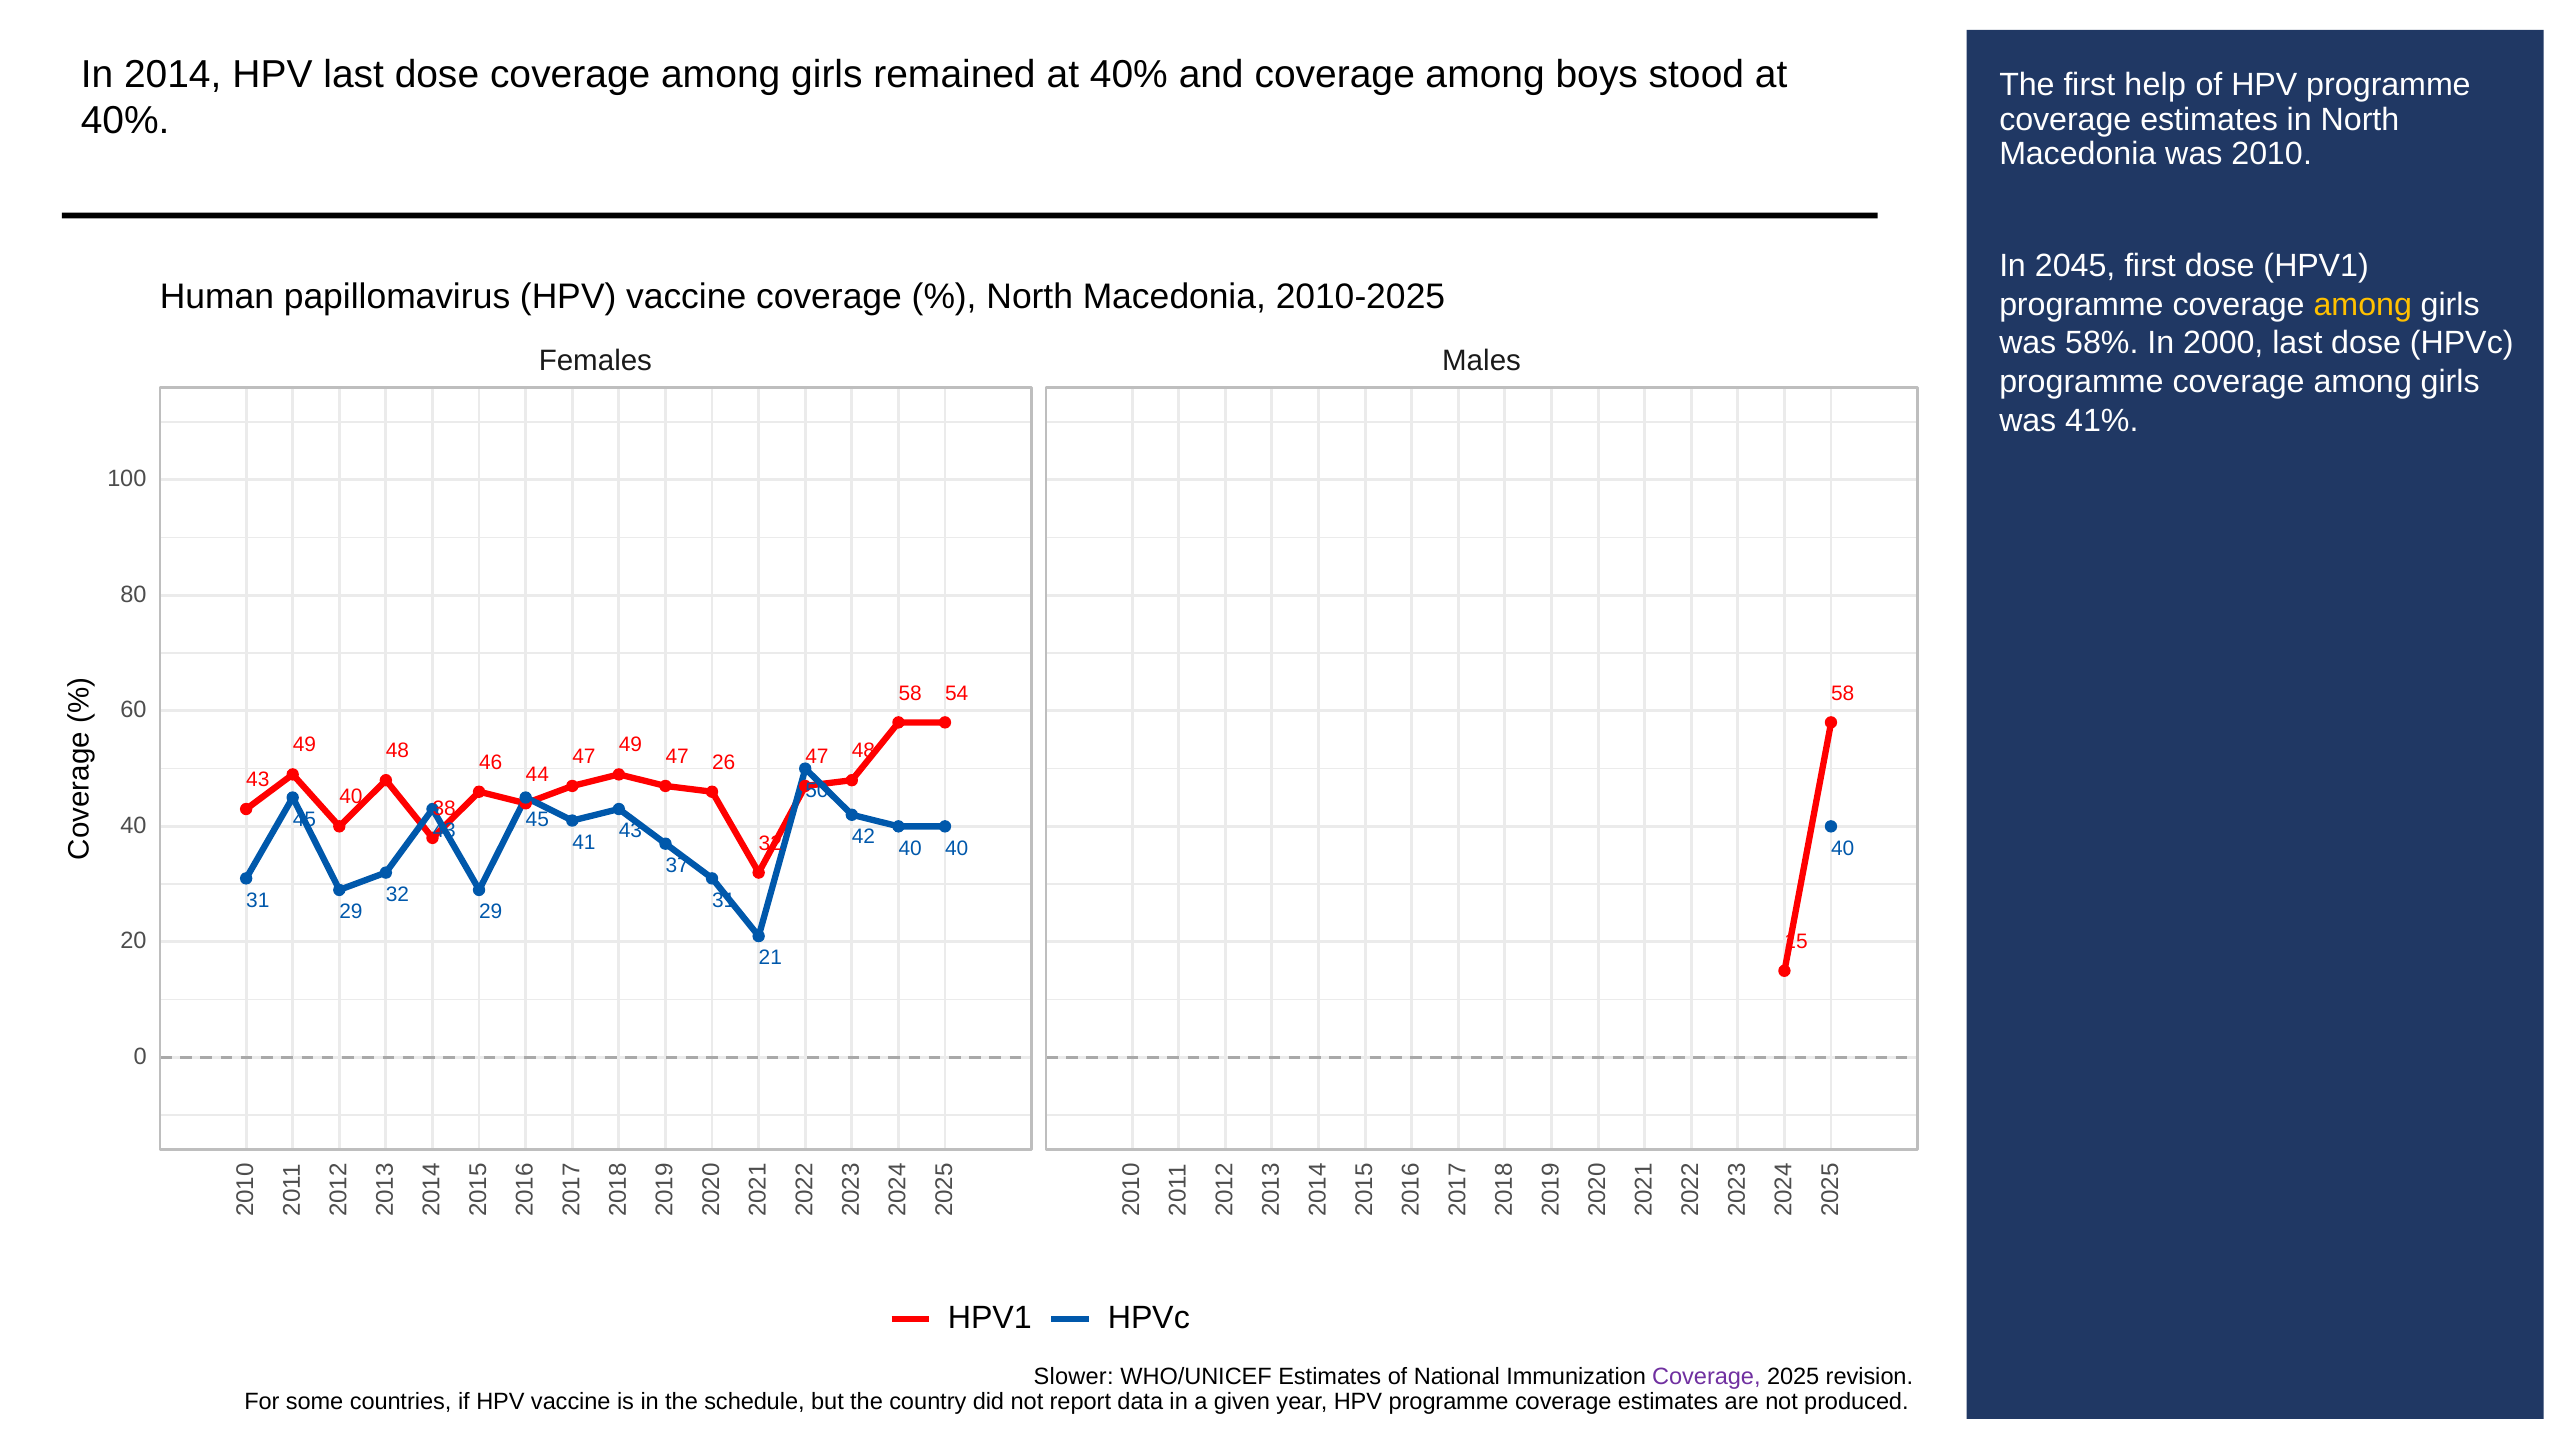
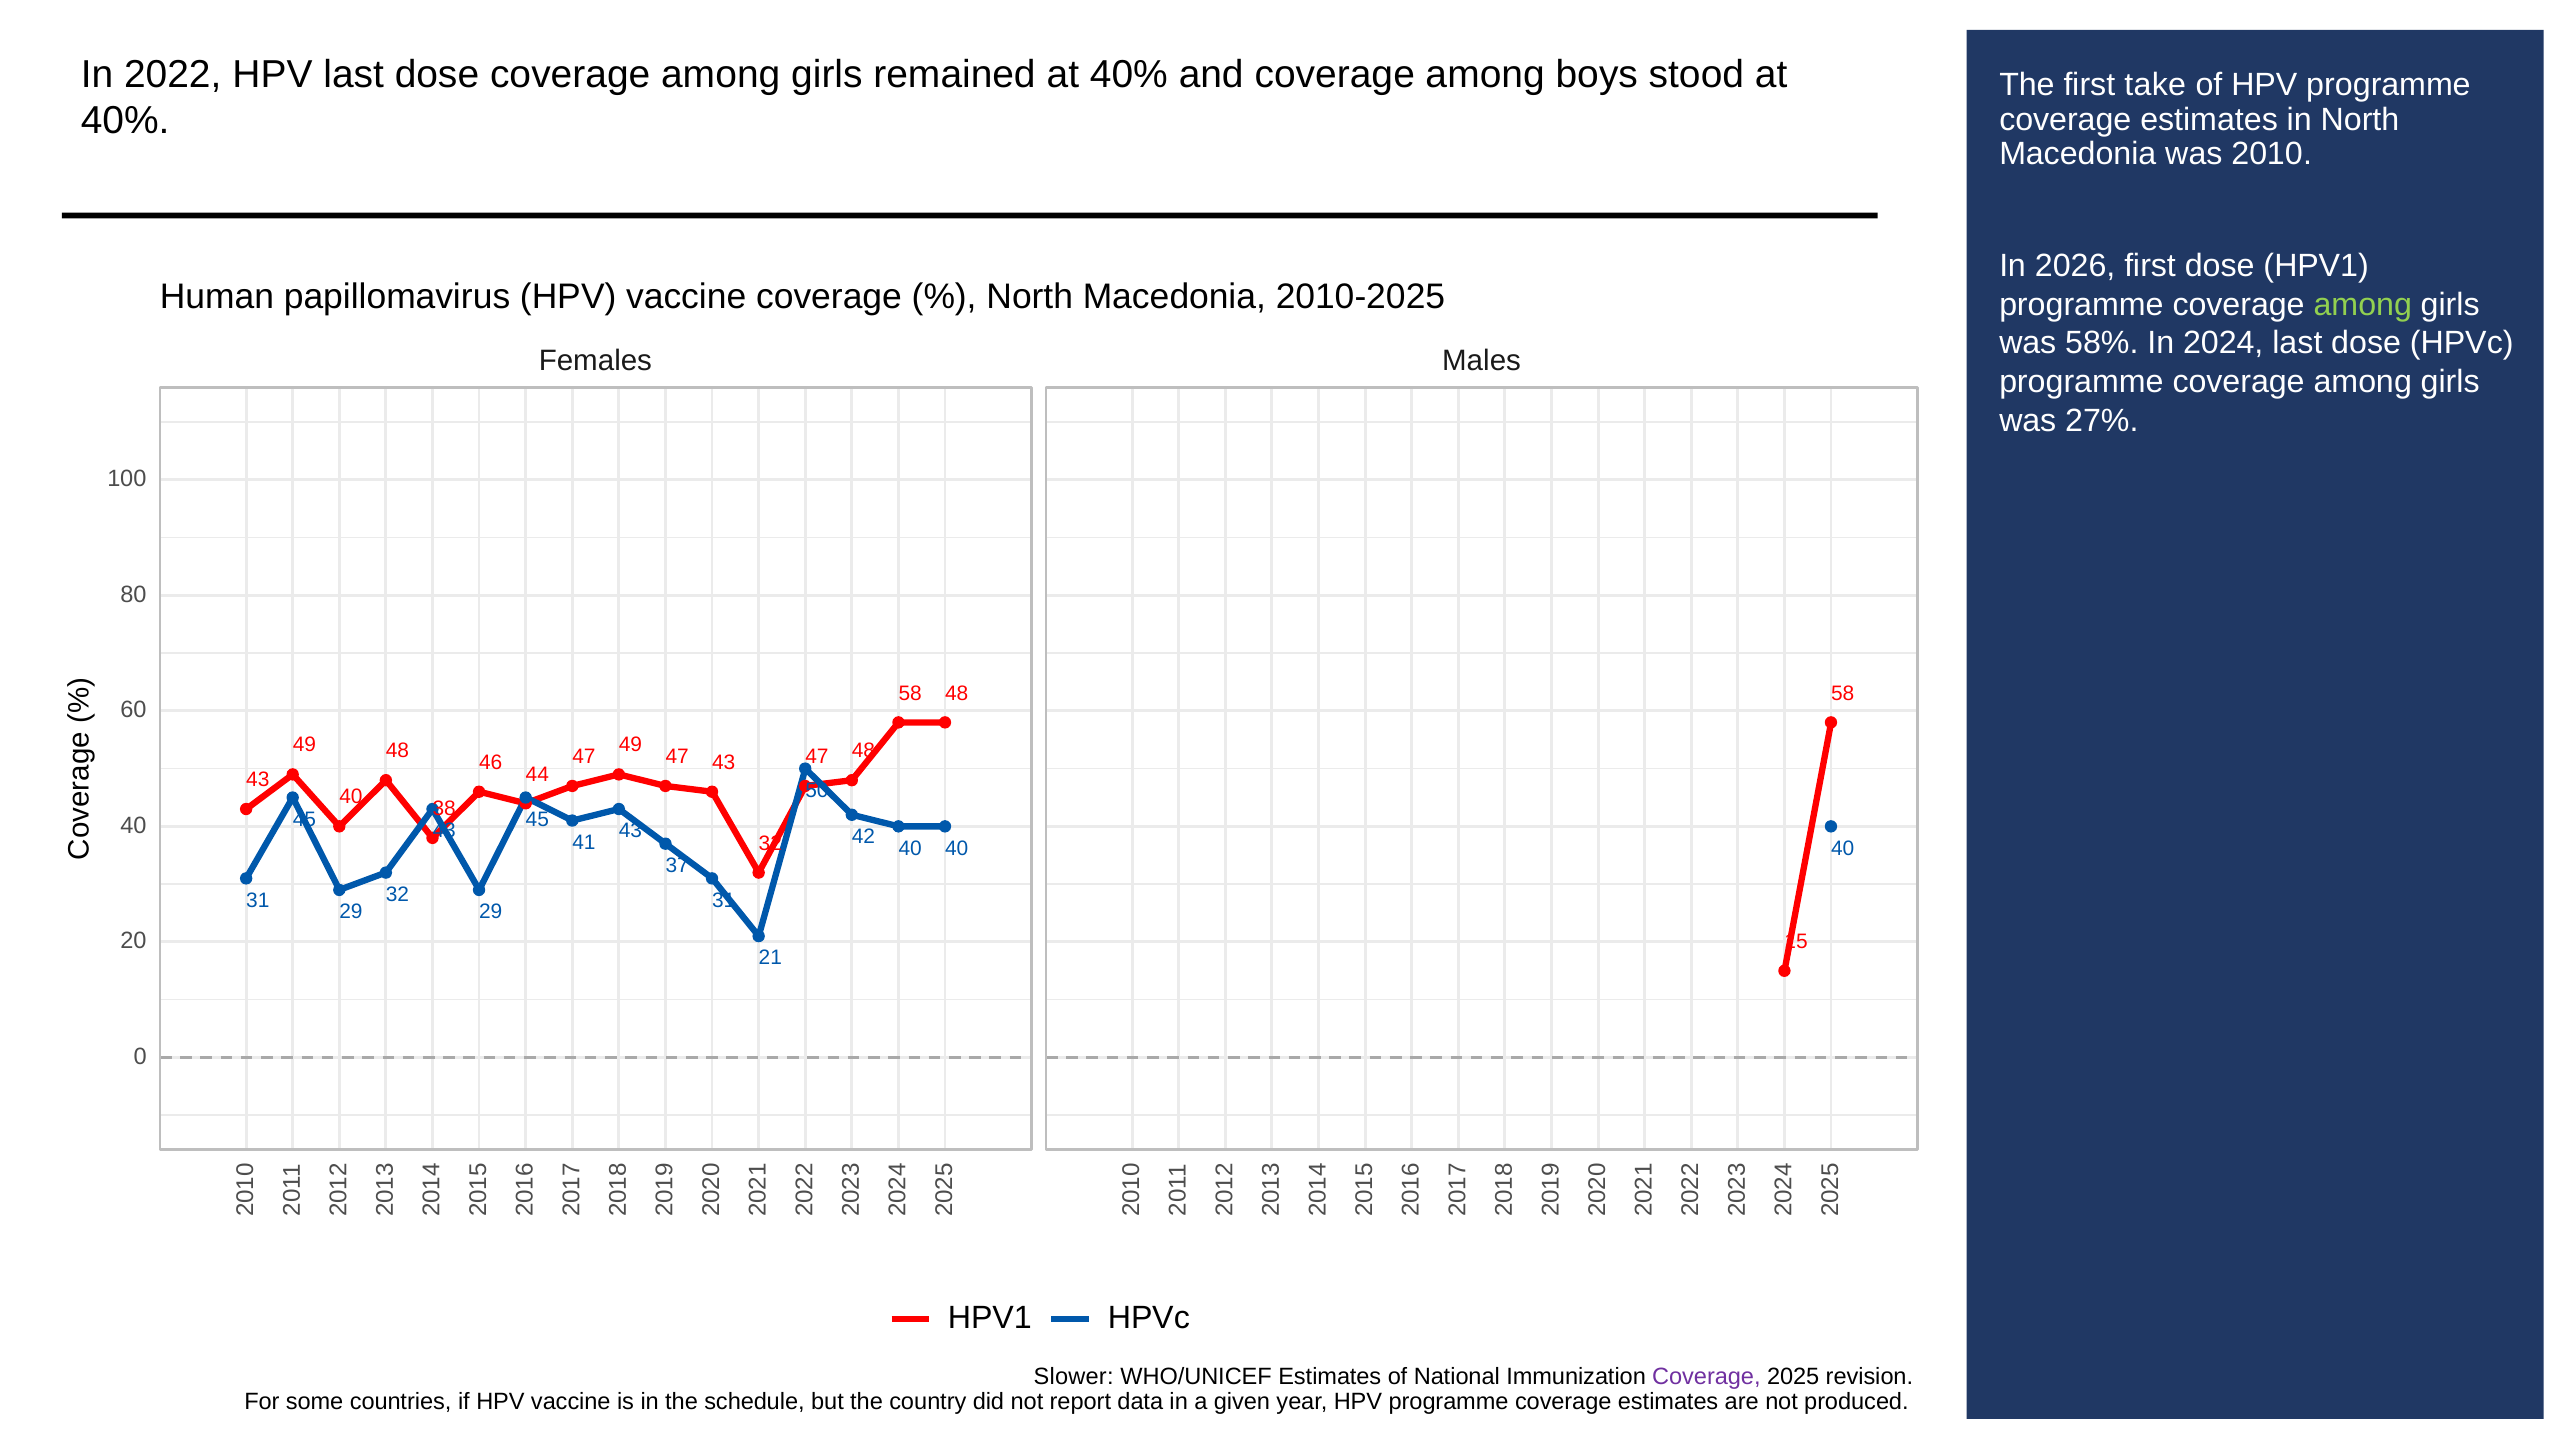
2014: 2014 -> 2022 (173, 74)
help: help -> take (2155, 85)
2045: 2045 -> 2026 (2075, 266)
among colour: yellow -> light green (2363, 305)
2000: 2000 -> 2024 (2223, 343)
41%: 41% -> 27% (2102, 421)
58 54: 54 -> 48 (957, 693)
47 26: 26 -> 43 (724, 762)
